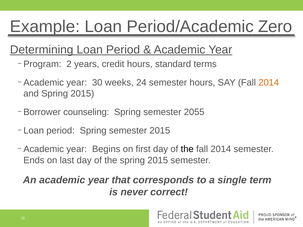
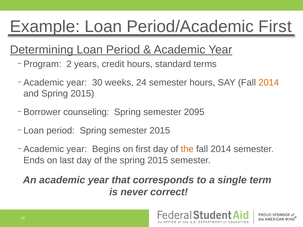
Period/Academic Zero: Zero -> First (275, 27)
2055: 2055 -> 2095 (194, 112)
the colour: black -> orange (187, 149)
